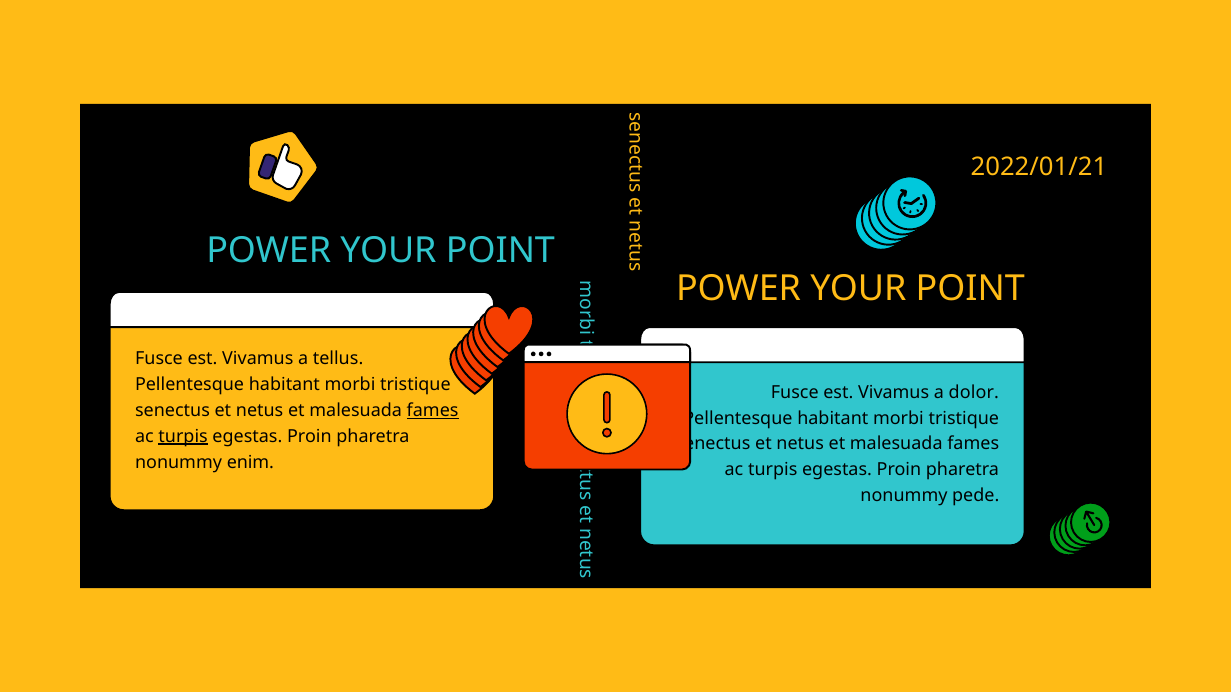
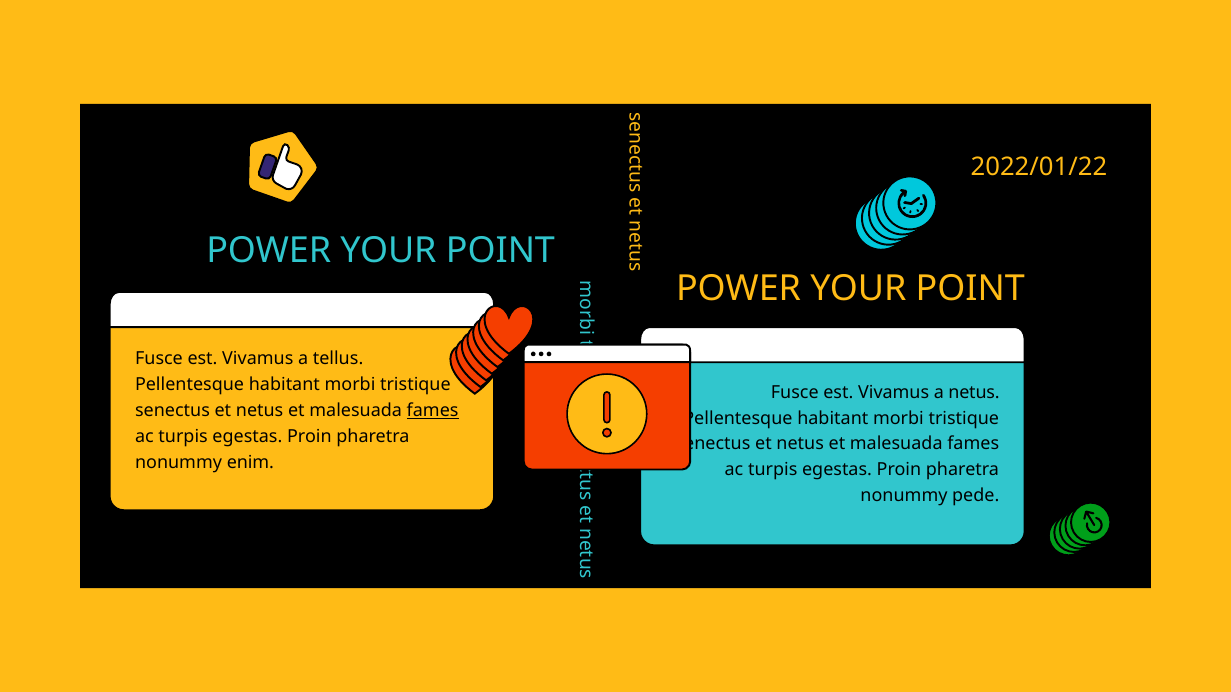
2022/01/21: 2022/01/21 -> 2022/01/22 (1039, 167)
a dolor: dolor -> netus (974, 393)
turpis underline: present -> none (183, 437)
